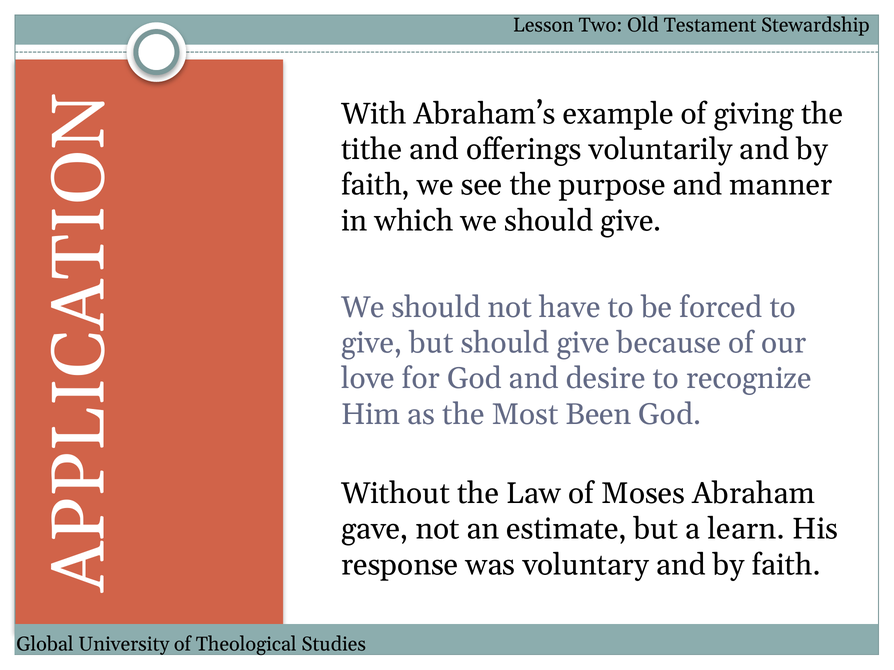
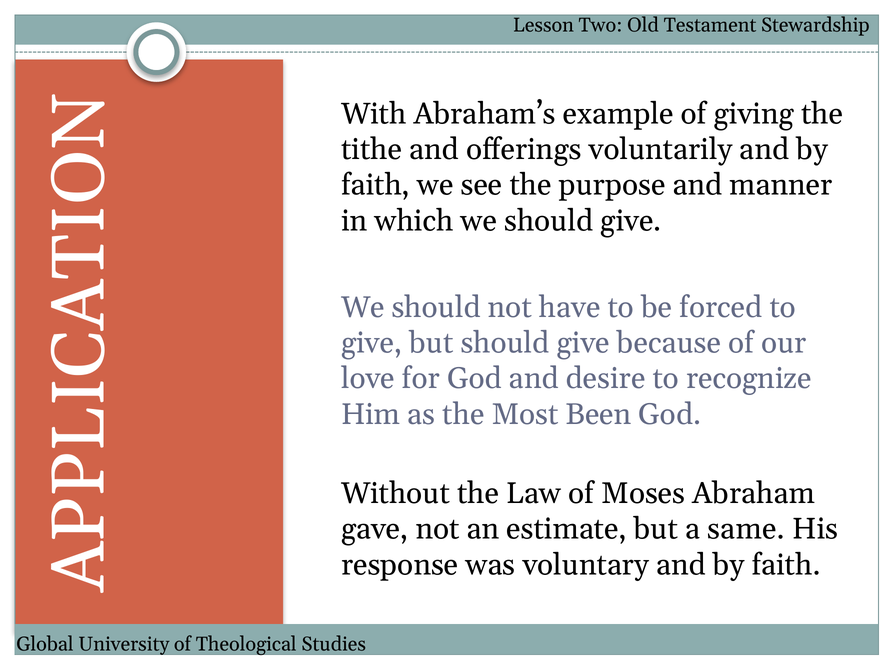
learn: learn -> same (746, 529)
